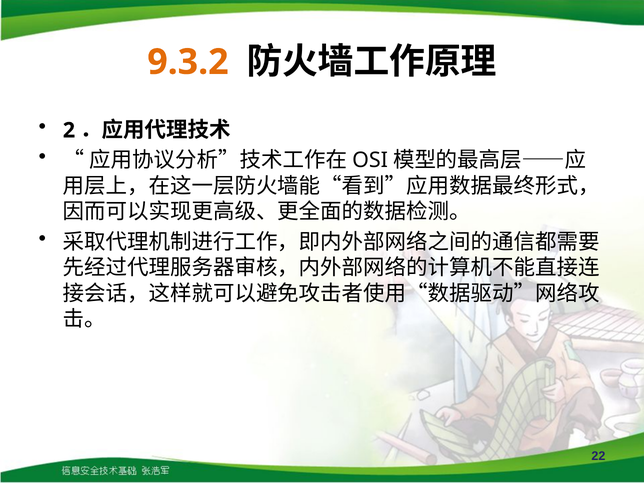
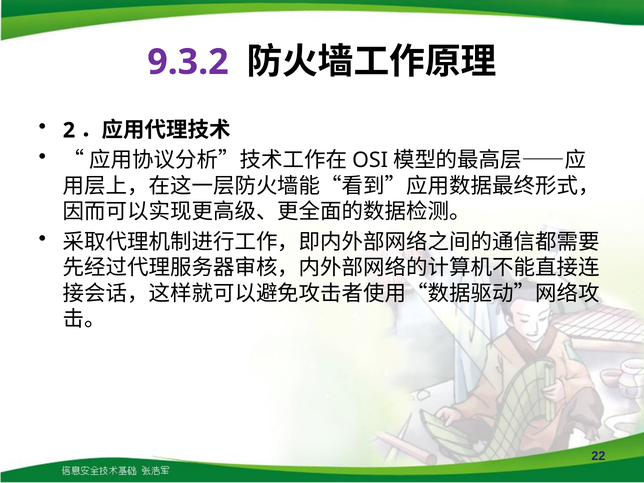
9.3.2 colour: orange -> purple (188, 62)
